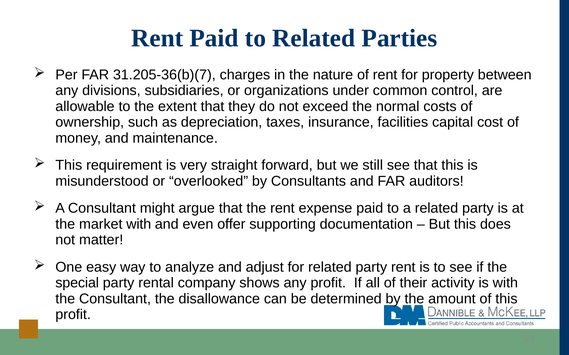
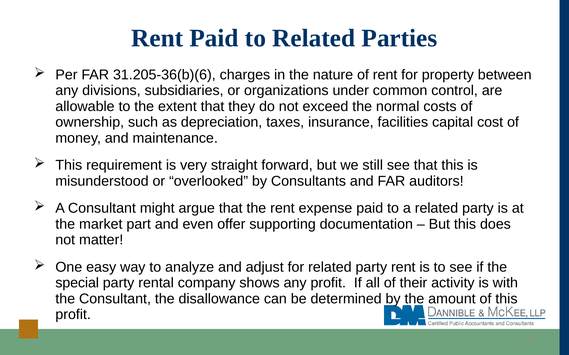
31.205-36(b)(7: 31.205-36(b)(7 -> 31.205-36(b)(6 (164, 75)
market with: with -> part (139, 224)
